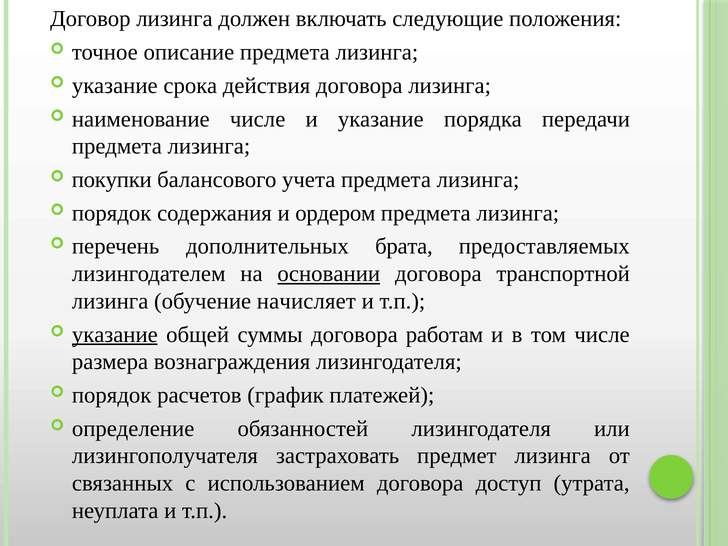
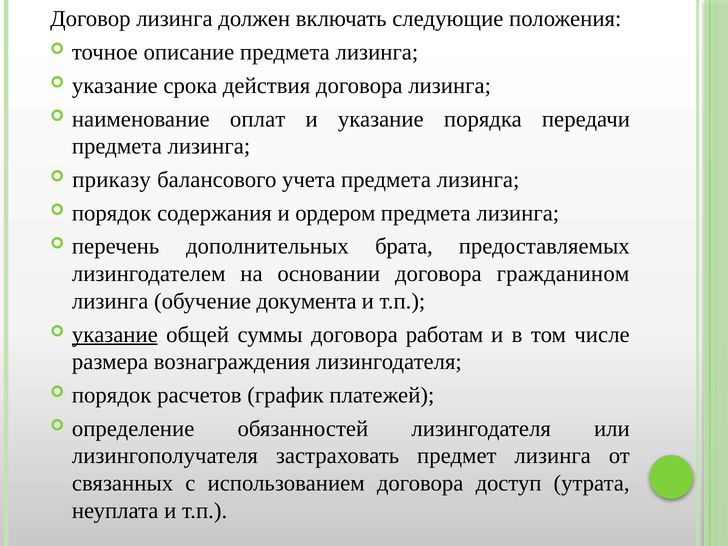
наименование числе: числе -> оплат (258, 119)
покупки: покупки -> приказу (112, 180)
основании underline: present -> none (329, 274)
транспортной: транспортной -> гражданином (563, 274)
начисляет: начисляет -> документа (307, 301)
